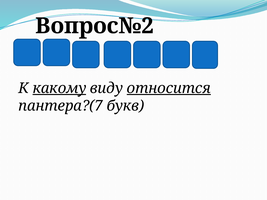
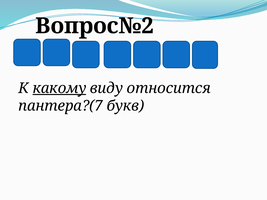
относится underline: present -> none (169, 88)
